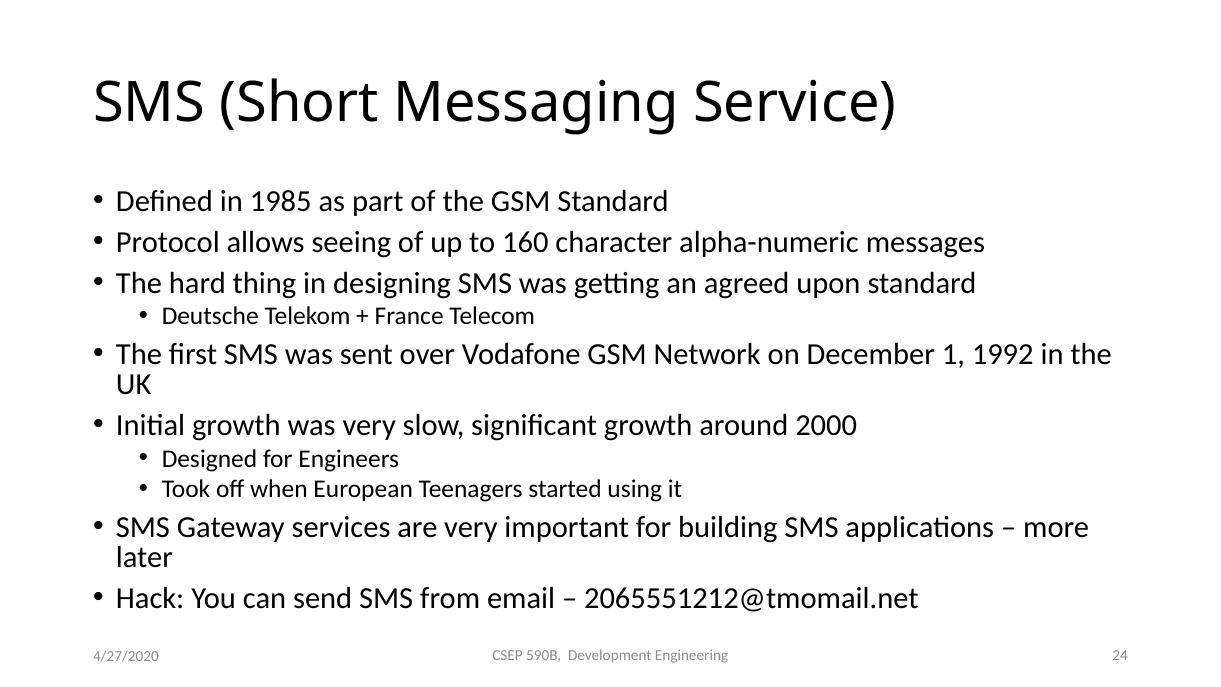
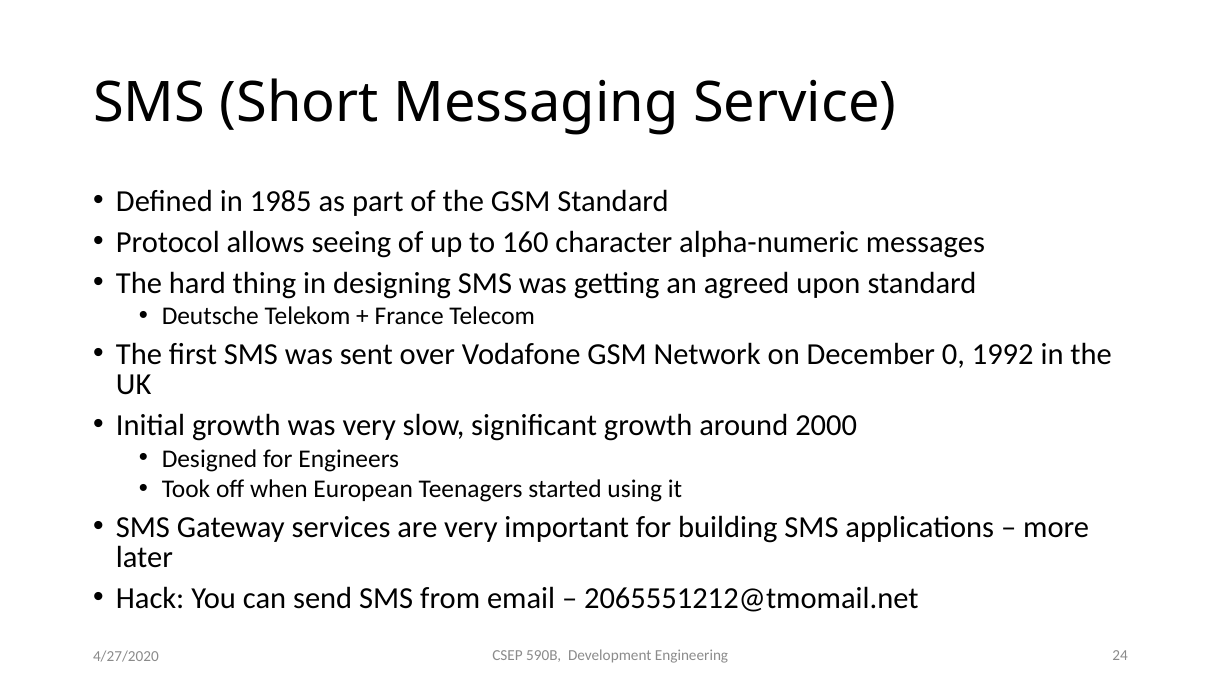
1: 1 -> 0 (953, 355)
